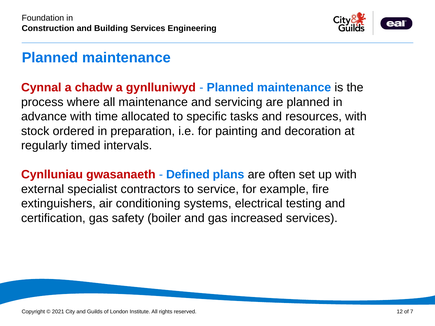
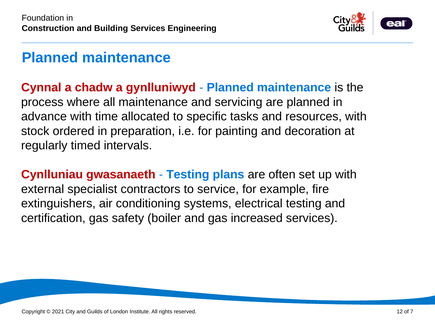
Defined: Defined -> Testing (188, 175)
